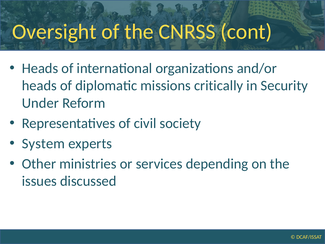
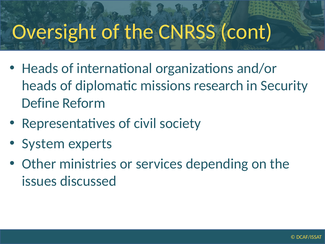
critically: critically -> research (219, 86)
Under: Under -> Define (41, 103)
